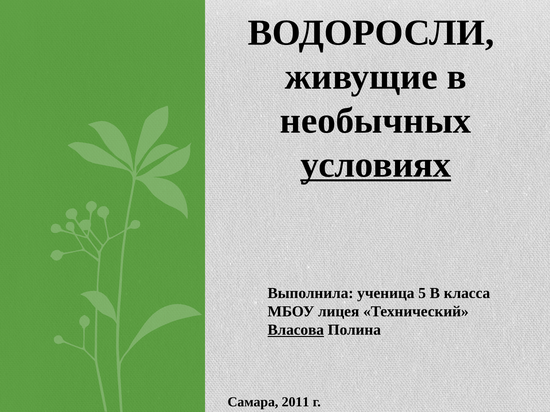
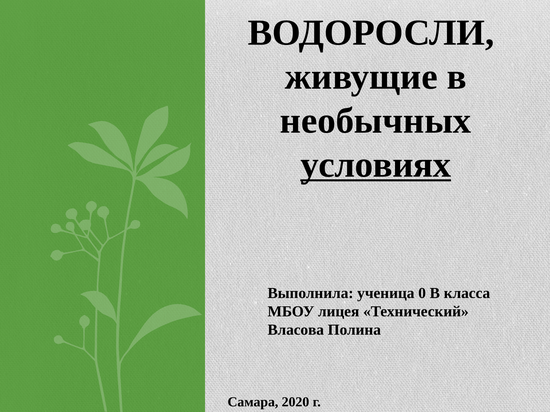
5: 5 -> 0 (422, 294)
Власова underline: present -> none (296, 330)
2011: 2011 -> 2020 (295, 403)
